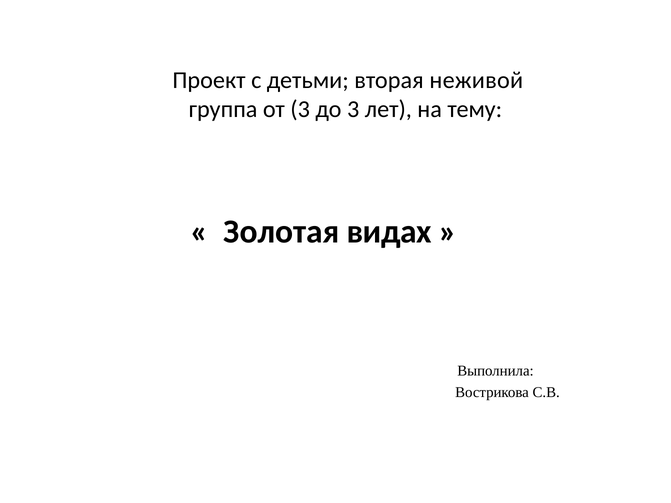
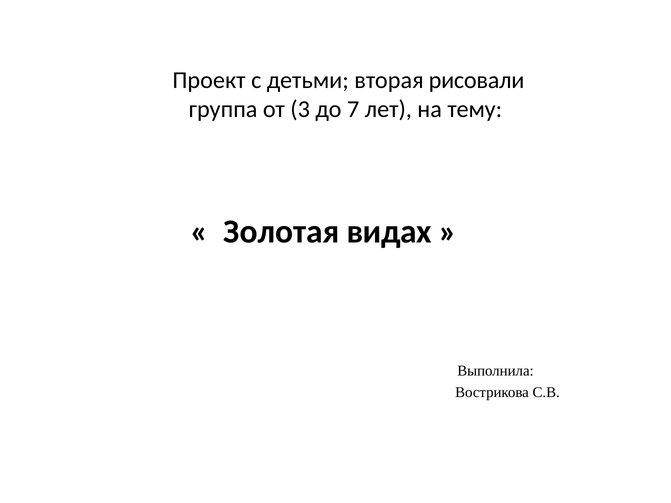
неживой: неживой -> рисовали (477, 80)
до 3: 3 -> 7 (353, 109)
